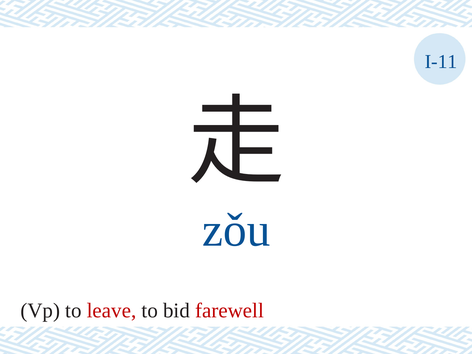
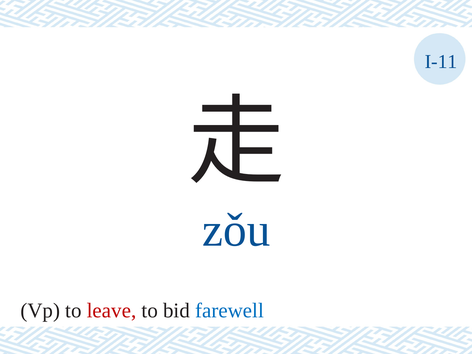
farewell colour: red -> blue (230, 311)
